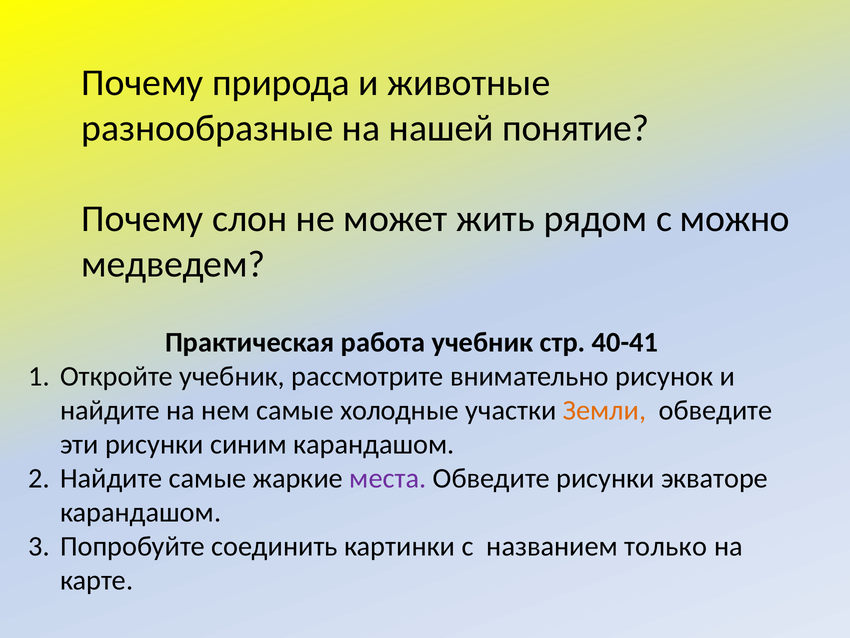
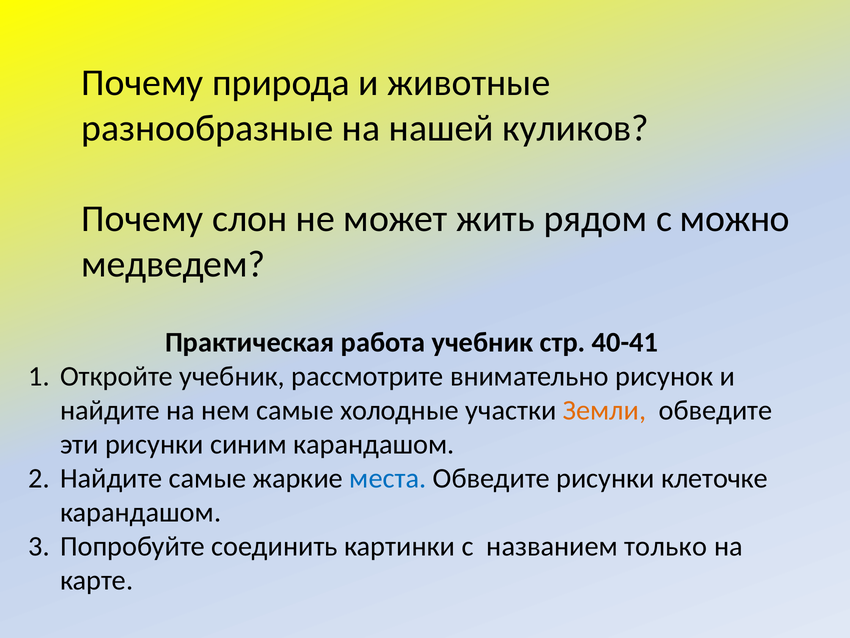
понятие: понятие -> куликов (576, 128)
места colour: purple -> blue (388, 478)
экваторе: экваторе -> клеточке (715, 478)
